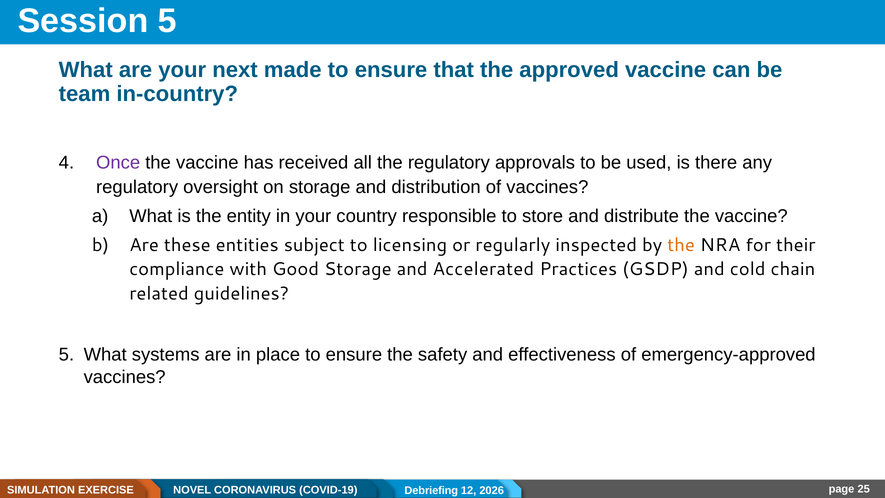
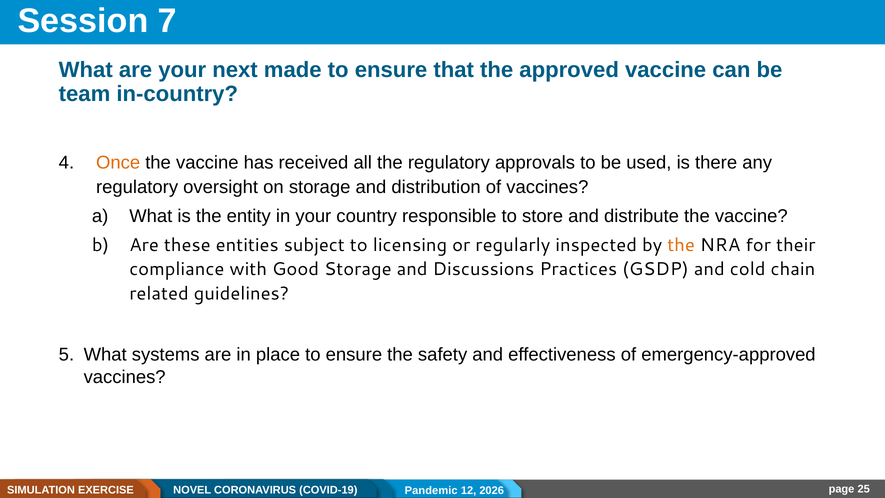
Session 5: 5 -> 7 (167, 21)
Once colour: purple -> orange (118, 163)
Accelerated: Accelerated -> Discussions (483, 269)
Debriefing: Debriefing -> Pandemic (431, 490)
